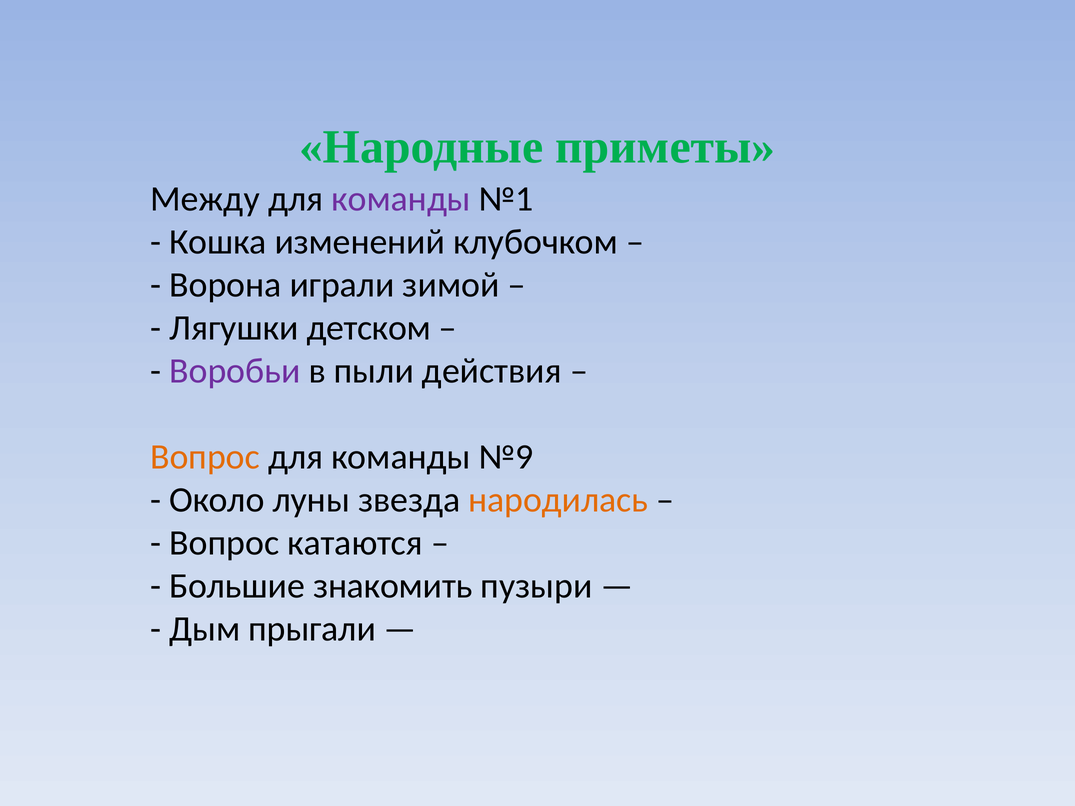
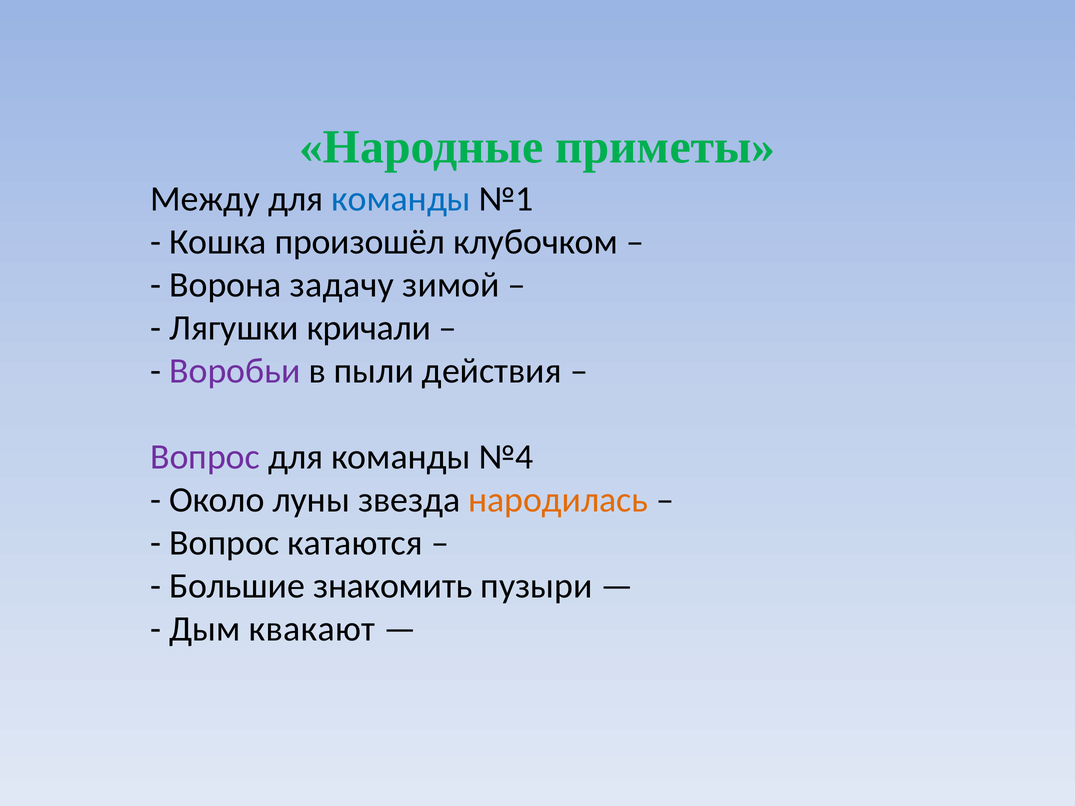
команды colour: purple -> blue (401, 199)
изменений: изменений -> произошёл (360, 242)
играли: играли -> задачу (342, 285)
детском: детском -> кричали (369, 328)
Вопрос colour: orange -> purple (205, 457)
№9: №9 -> №4 (506, 457)
прыгали: прыгали -> квакают (312, 629)
